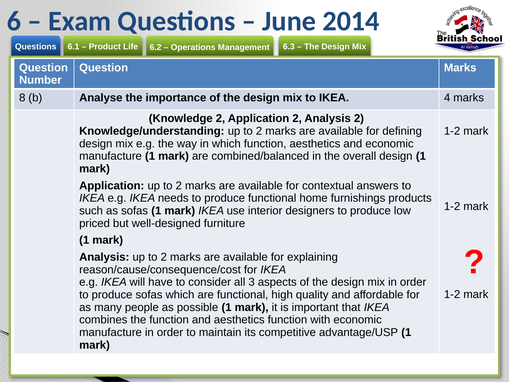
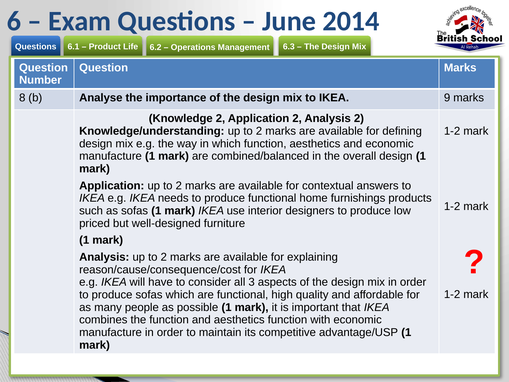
4: 4 -> 9 (447, 98)
